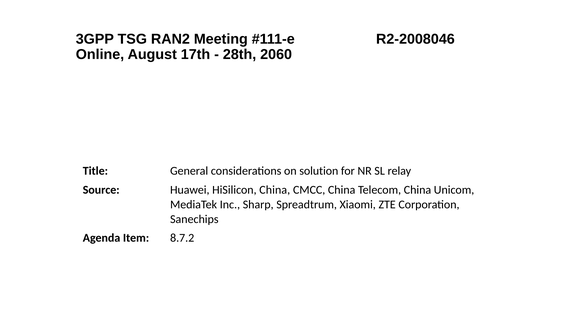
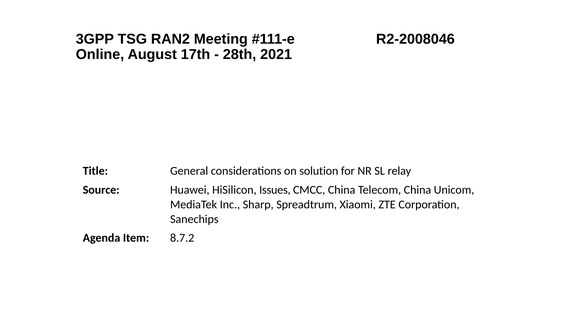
2060: 2060 -> 2021 (276, 54)
HiSilicon China: China -> Issues (275, 190)
